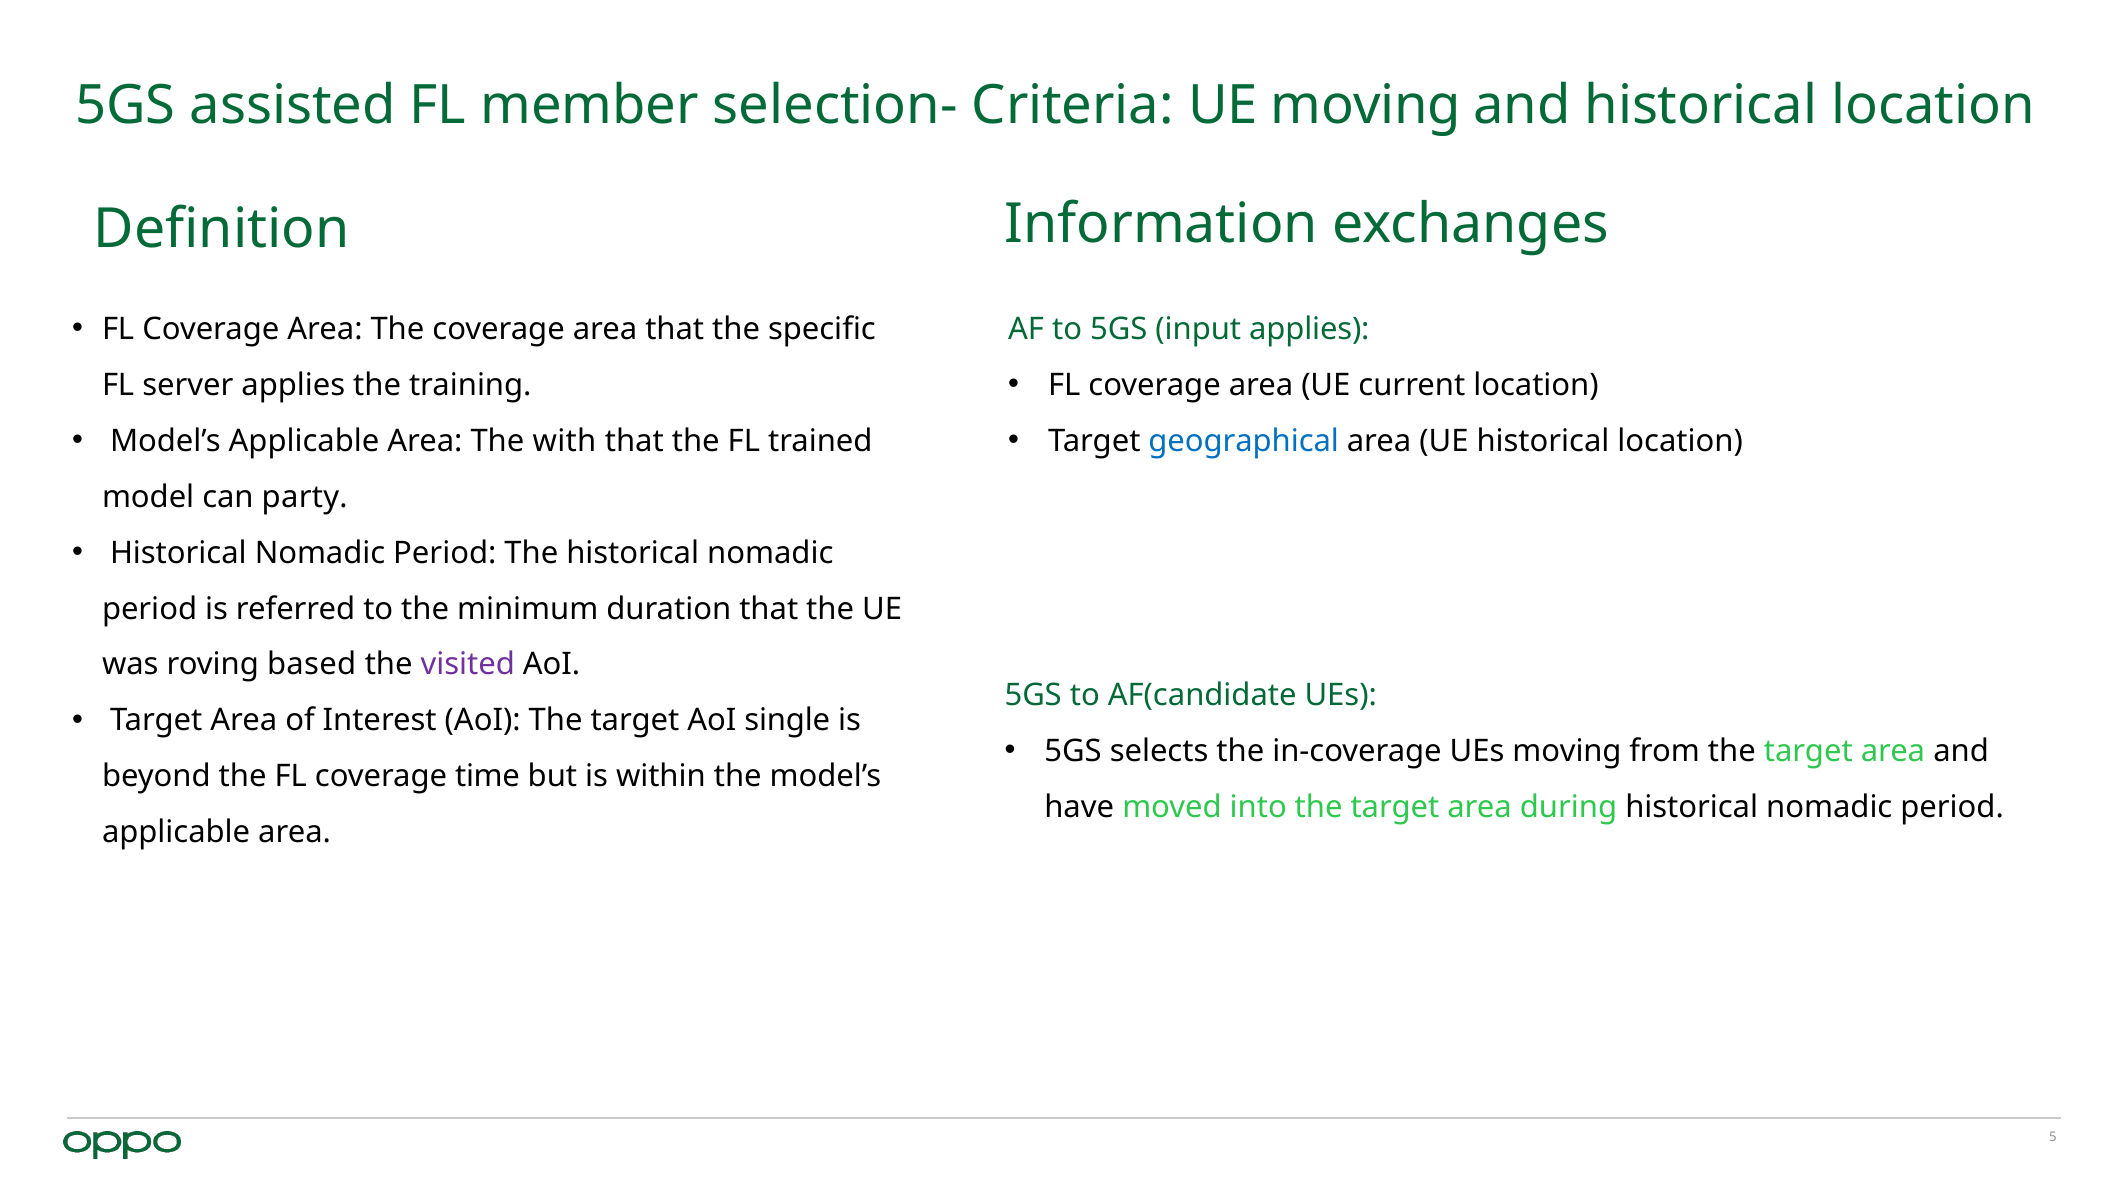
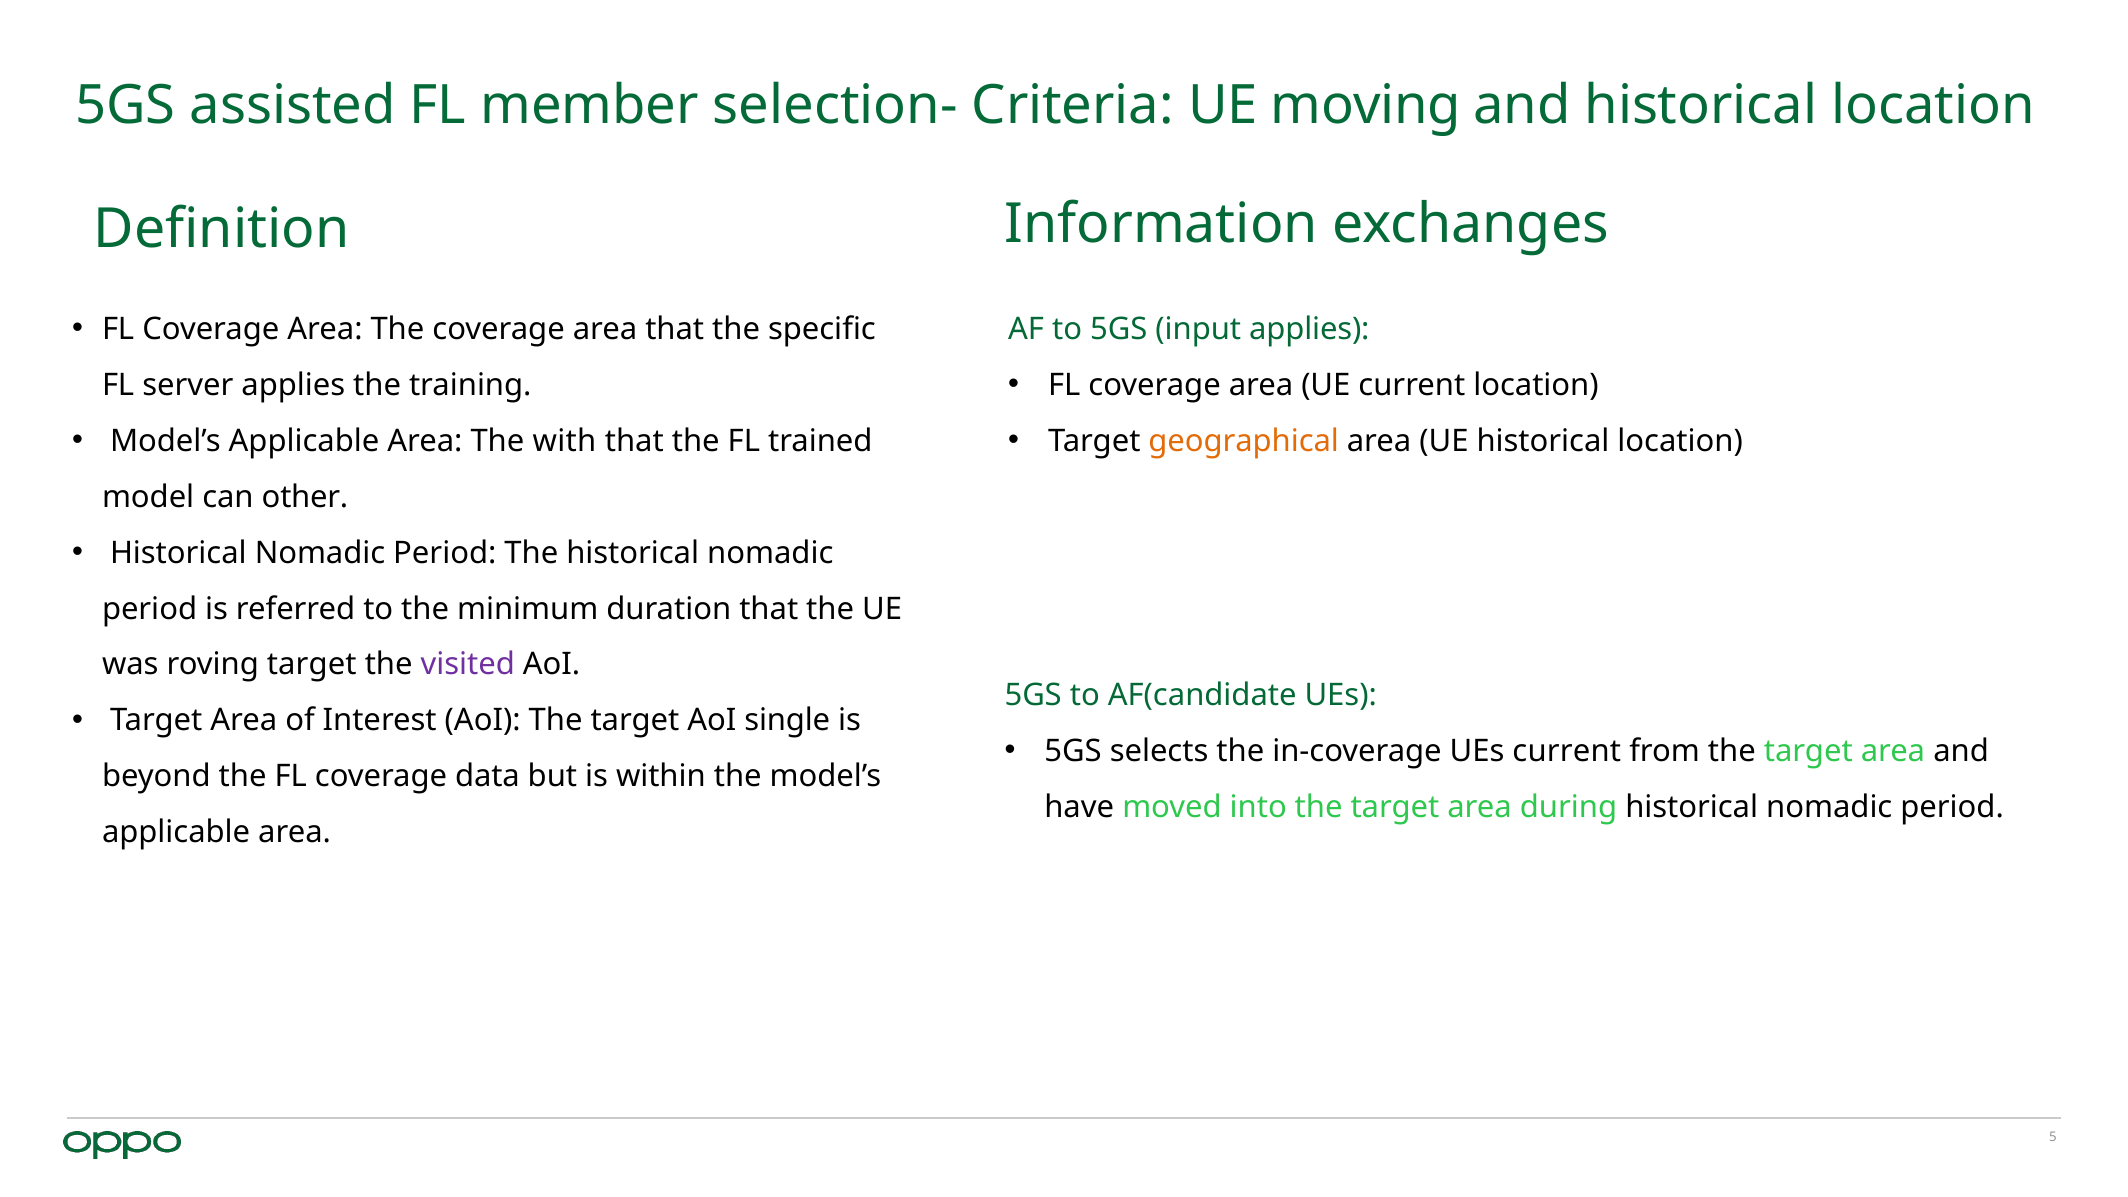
geographical colour: blue -> orange (1244, 441)
party: party -> other (305, 497)
roving based: based -> target (312, 665)
UEs moving: moving -> current (1567, 751)
time: time -> data (487, 776)
